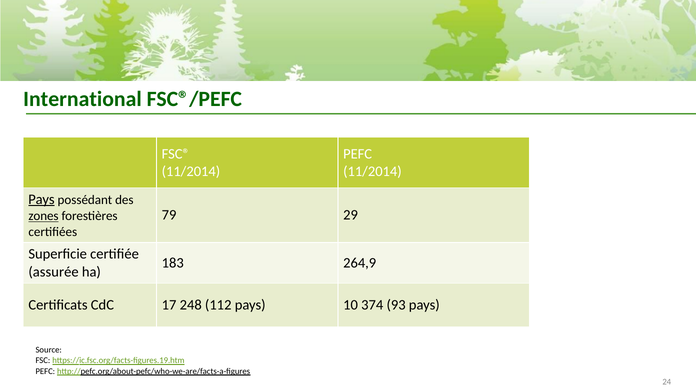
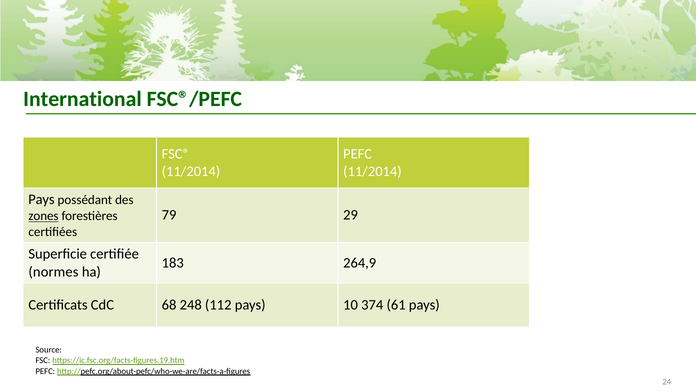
Pays underline: present -> none (41, 199)
assurée: assurée -> normes (53, 272)
17: 17 -> 68 (169, 305)
93: 93 -> 61 (396, 305)
